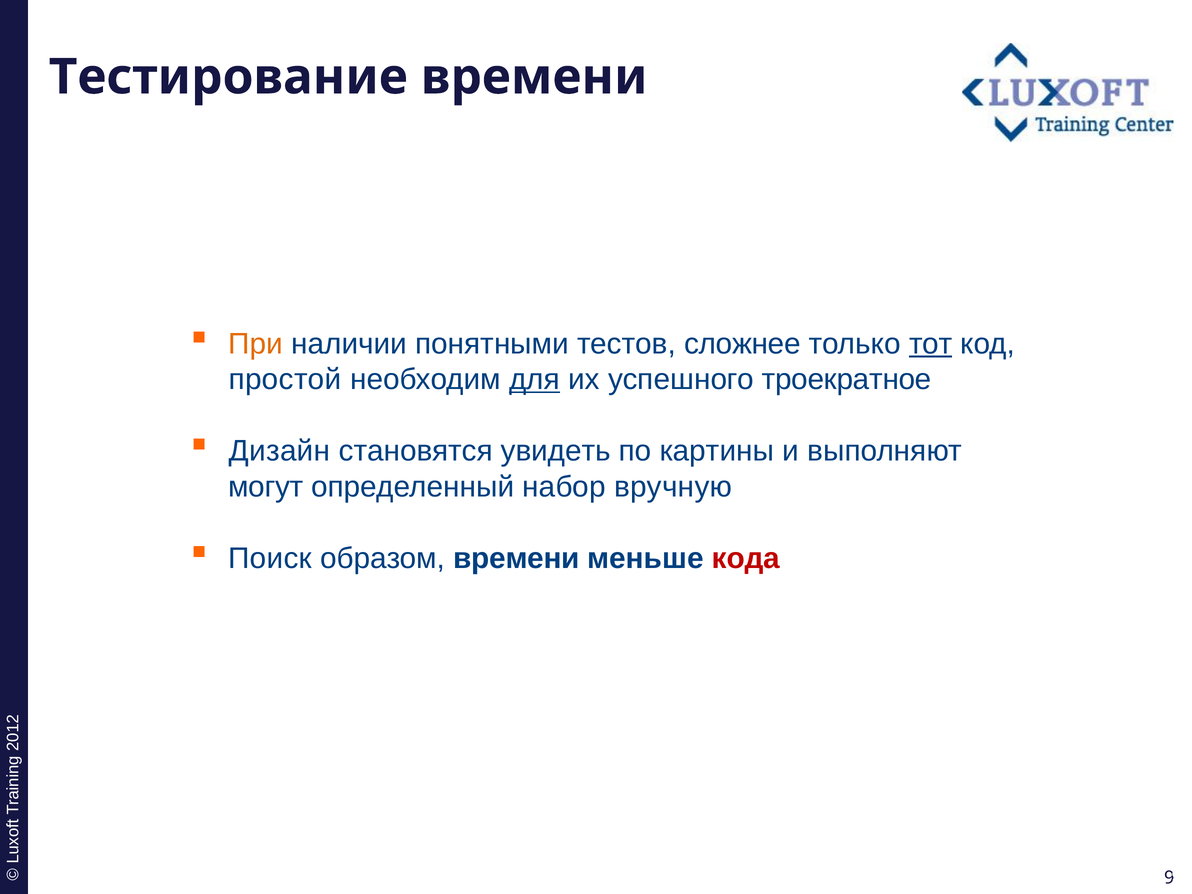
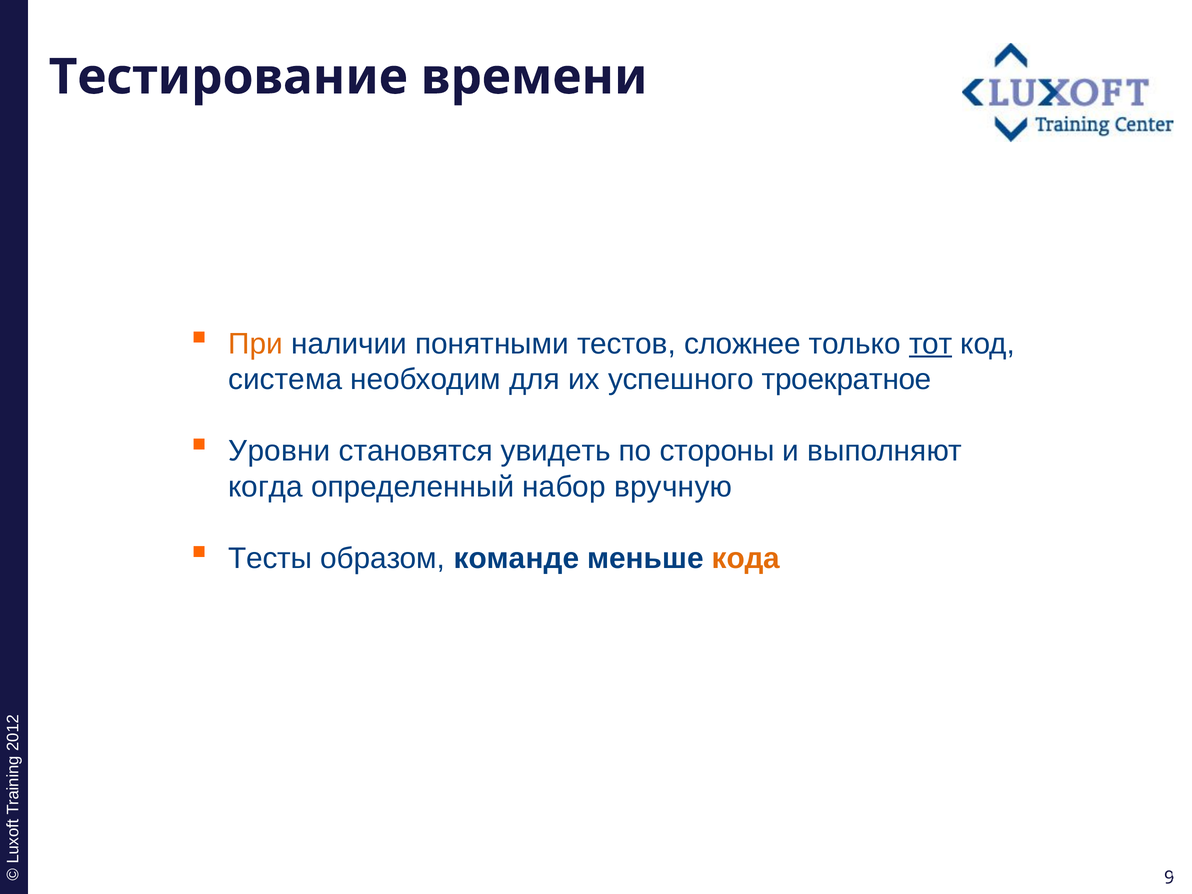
простой: простой -> система (285, 379)
для underline: present -> none (535, 379)
Дизайн: Дизайн -> Уровни (279, 451)
картины: картины -> стороны (717, 451)
могут: могут -> когда (266, 487)
Поиск: Поиск -> Тесты (270, 558)
образом времени: времени -> команде (516, 558)
кода colour: red -> orange (746, 558)
